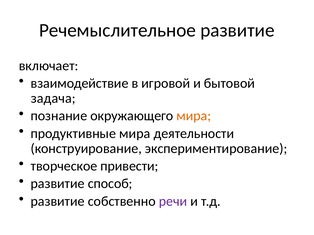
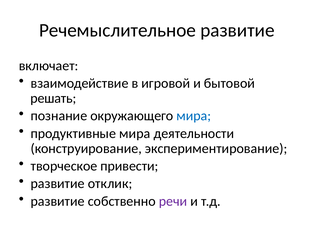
задача: задача -> решать (53, 99)
мира colour: orange -> blue (194, 116)
способ: способ -> отклик (110, 184)
